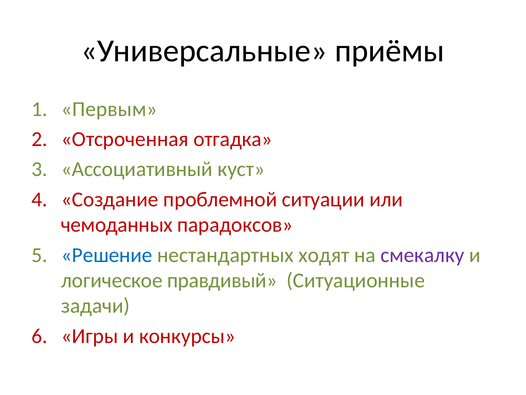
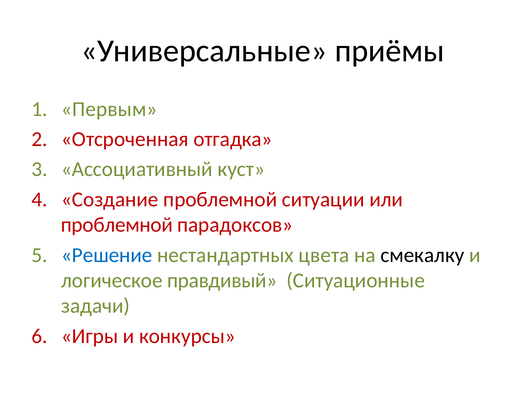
чемоданных: чемоданных -> проблемной (117, 225)
ходят: ходят -> цвета (324, 255)
смекалку colour: purple -> black (422, 255)
